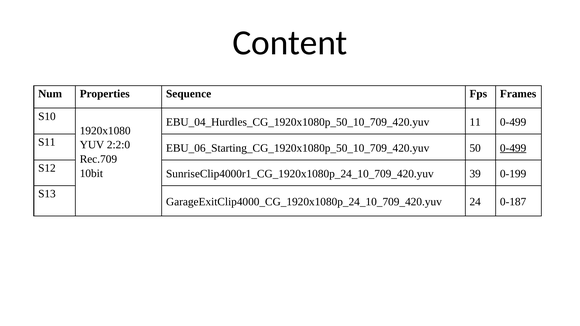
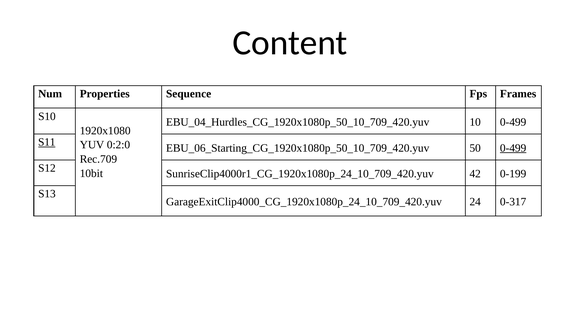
11: 11 -> 10 (475, 122)
S11 underline: none -> present (47, 142)
2:2:0: 2:2:0 -> 0:2:0 (118, 145)
39: 39 -> 42 (475, 174)
0-187: 0-187 -> 0-317 (513, 202)
